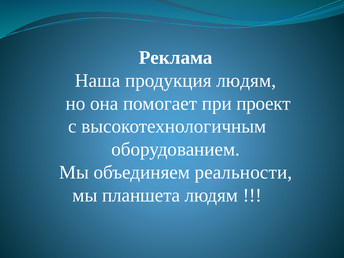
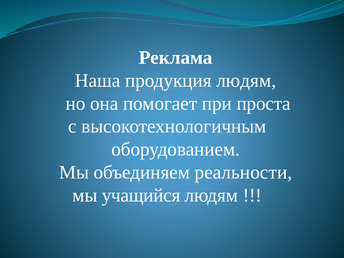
проект: проект -> проста (264, 103)
планшета: планшета -> учащийся (141, 195)
